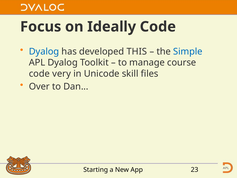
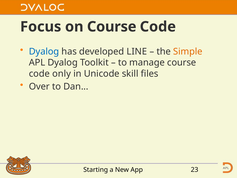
on Ideally: Ideally -> Course (112, 27)
THIS: THIS -> LINE (137, 51)
Simple colour: blue -> orange (188, 51)
very: very -> only (62, 74)
